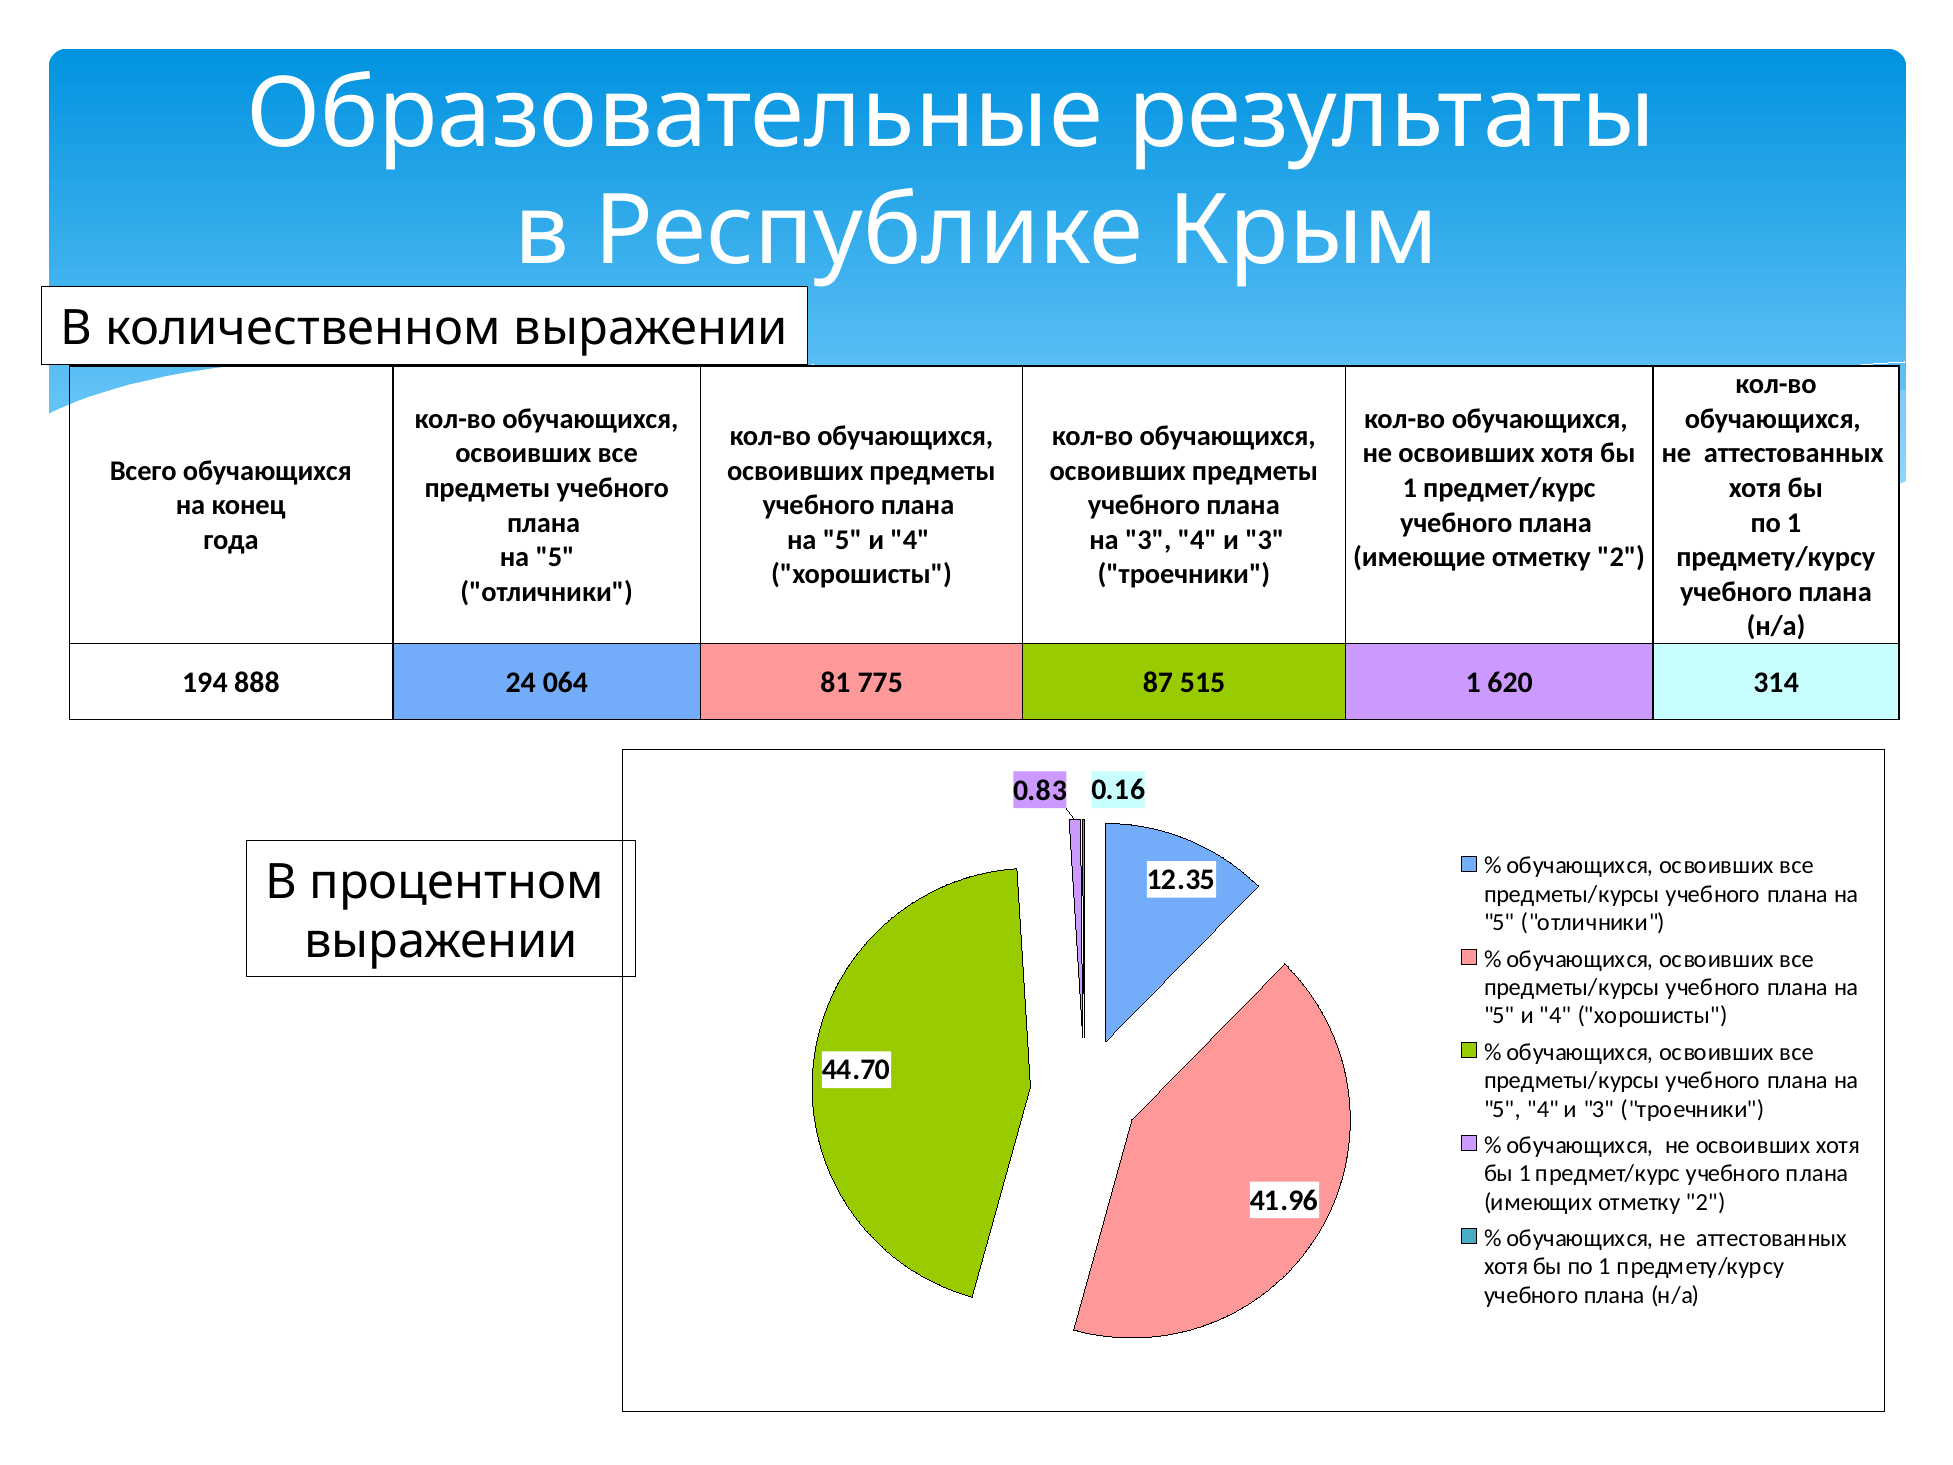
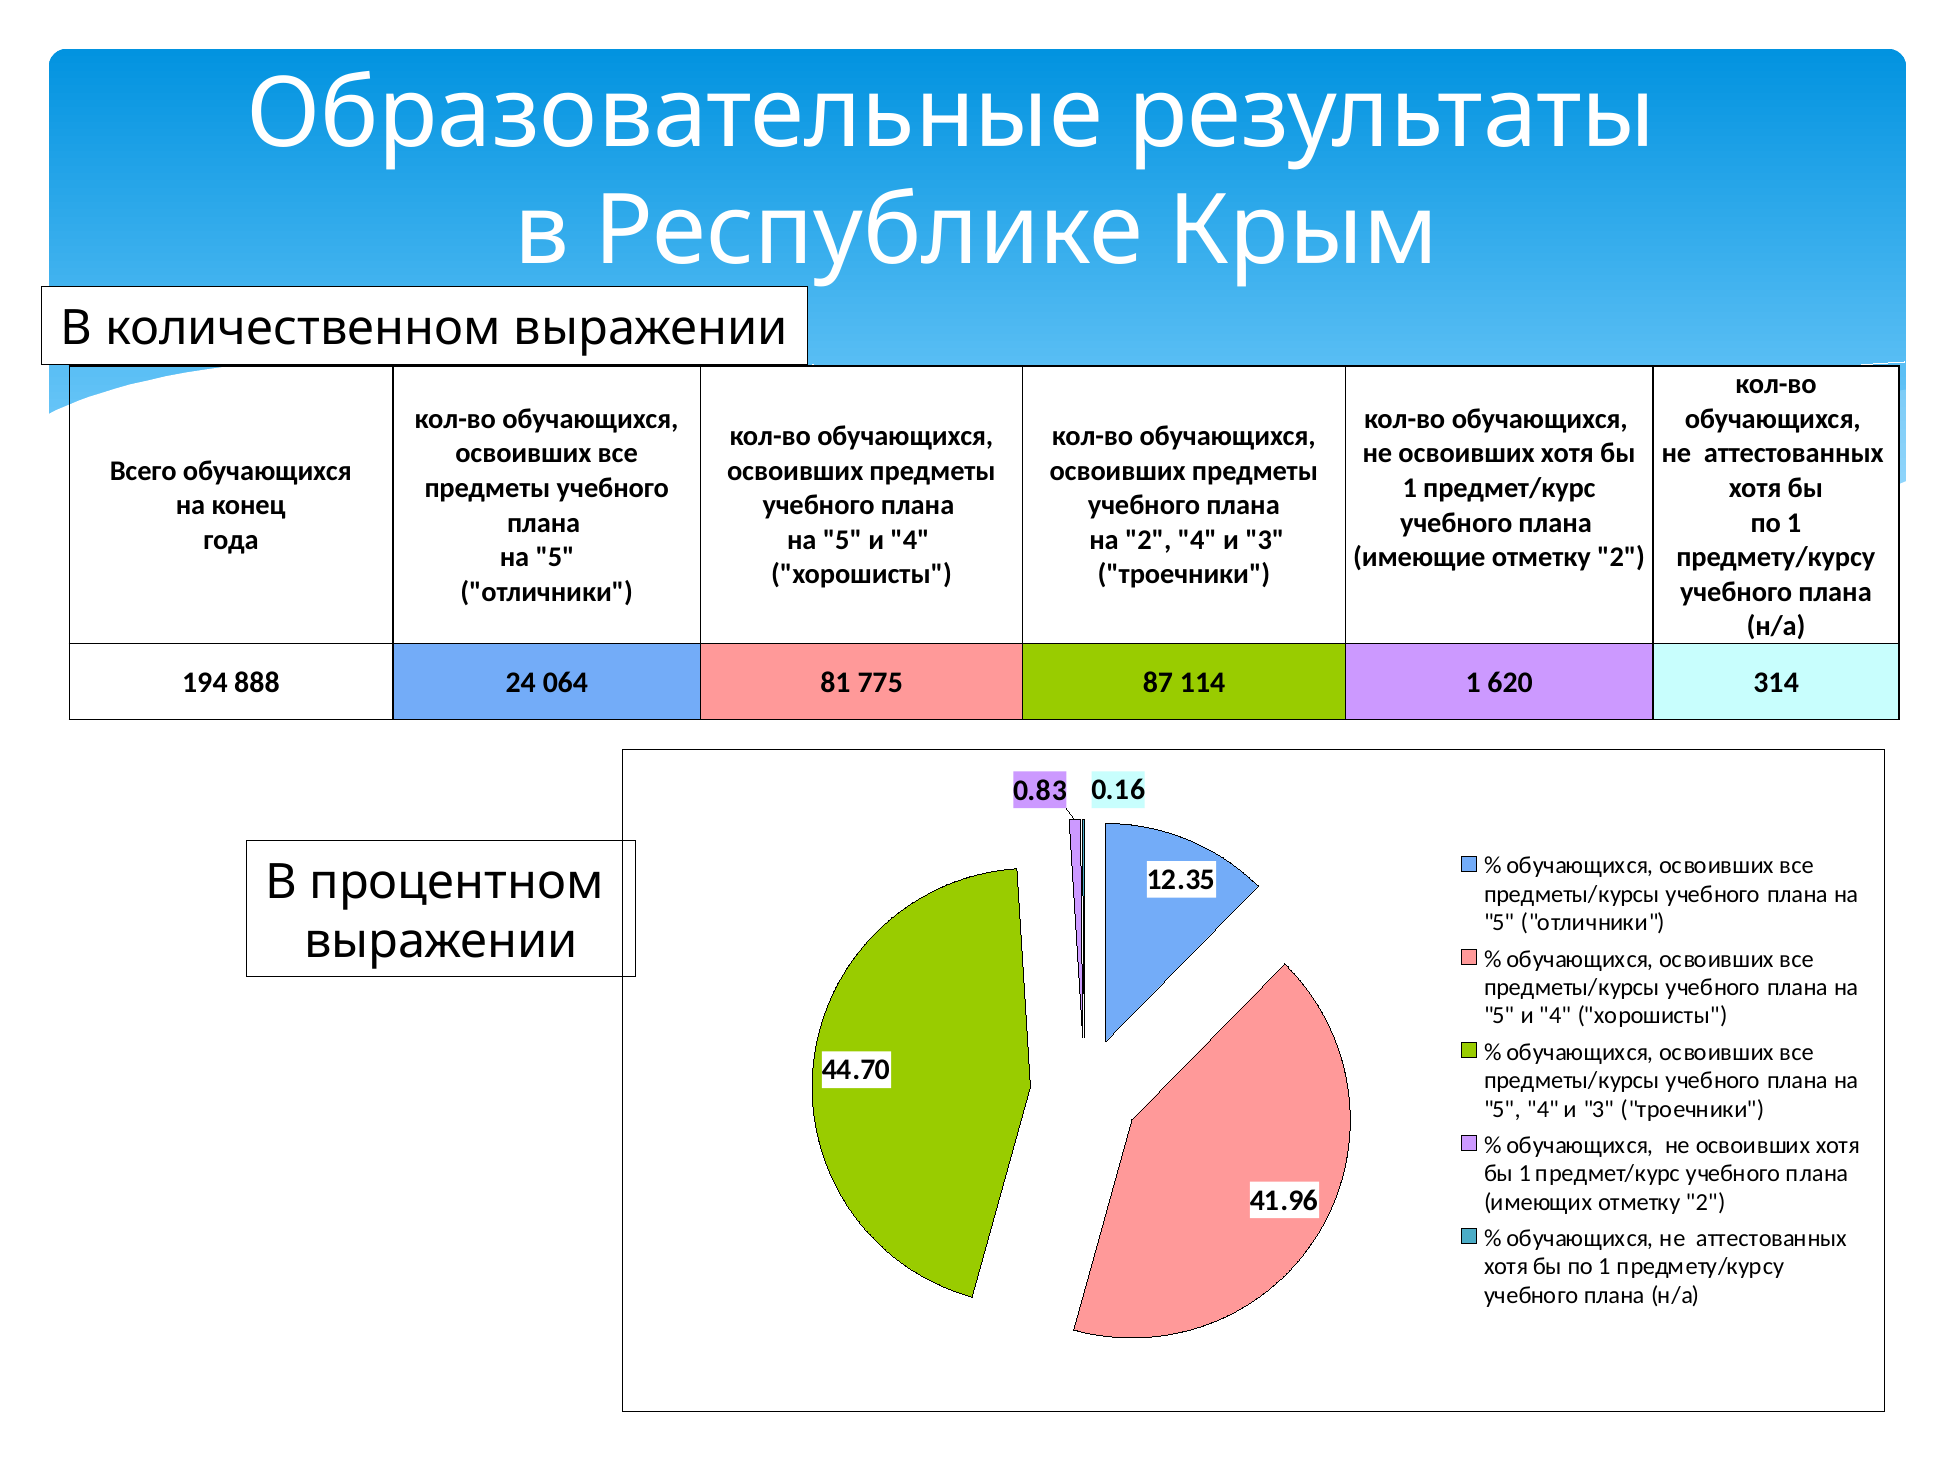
на 3: 3 -> 2 (1148, 540)
515: 515 -> 114 (1203, 682)
